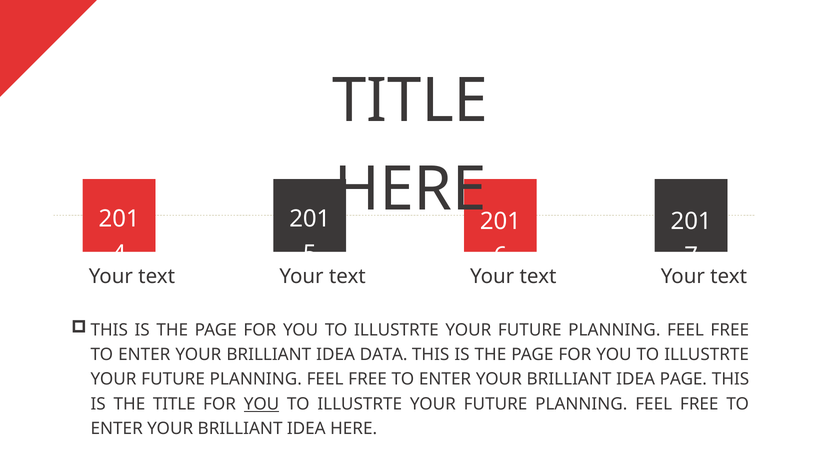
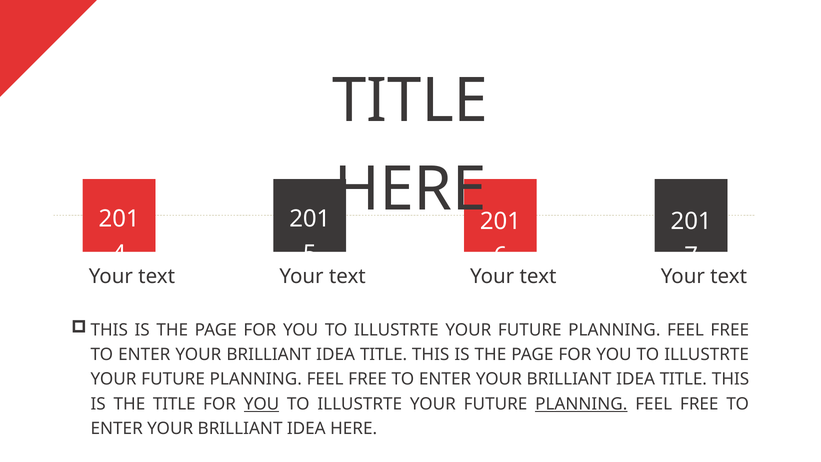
DATA: DATA -> TITLE (384, 355)
PAGE: PAGE -> TITLE (683, 379)
PLANNING underline: none -> present (581, 404)
